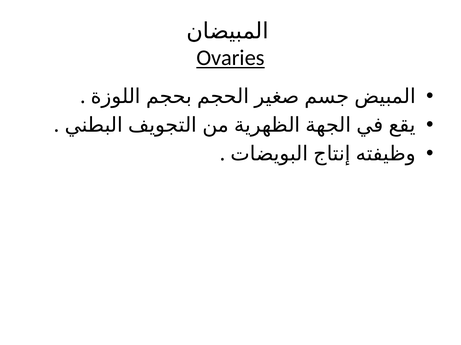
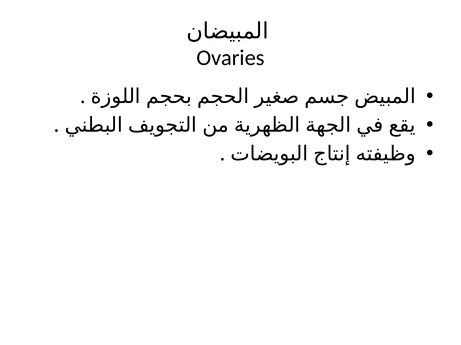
Ovaries underline: present -> none (230, 58)
